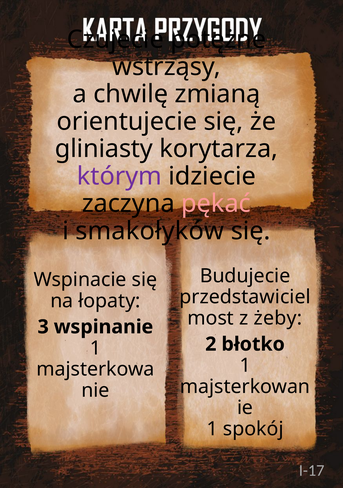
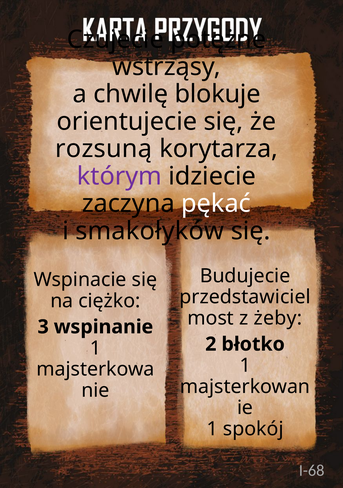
zmianą: zmianą -> blokuje (218, 94)
gliniasty: gliniasty -> rozsuną (104, 149)
pękać colour: pink -> white (216, 203)
łopaty: łopaty -> ciężko (109, 300)
I-17: I-17 -> I-68 (312, 470)
